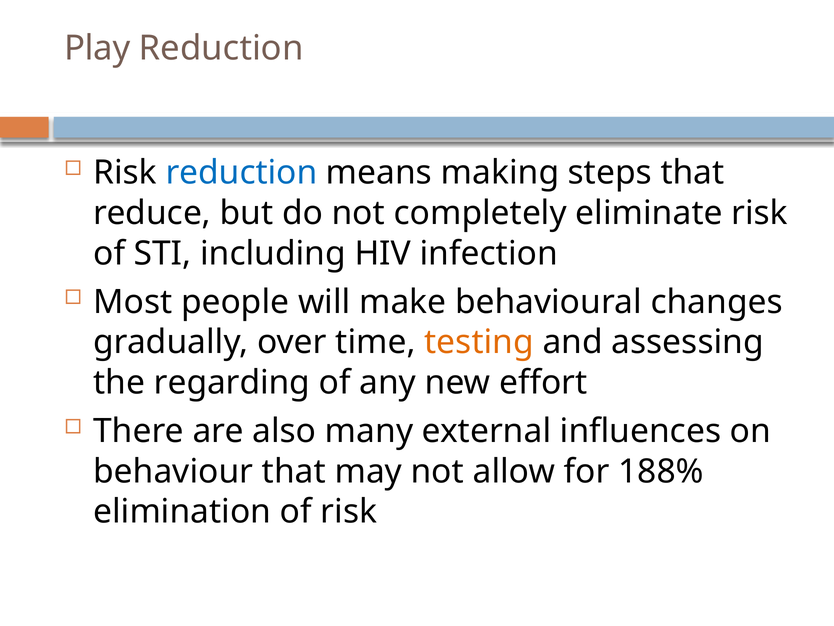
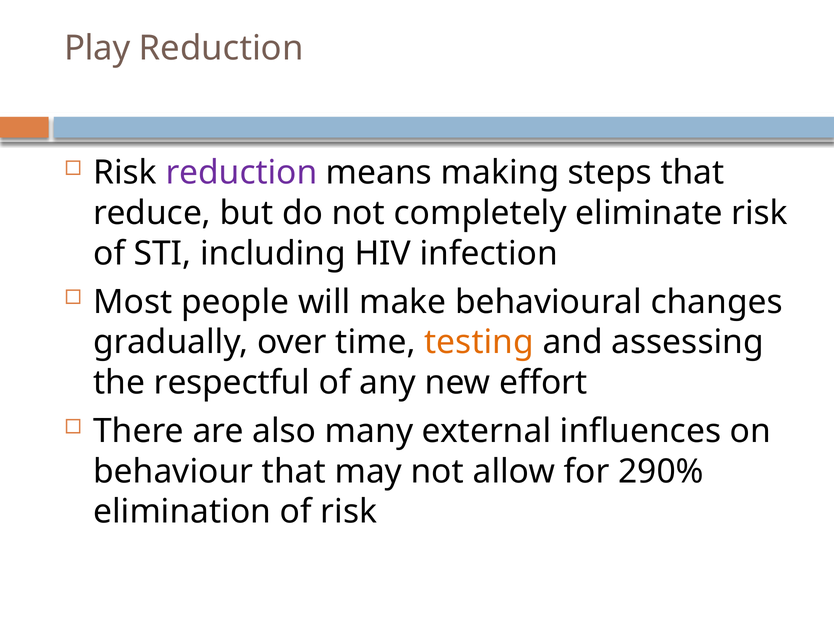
reduction colour: blue -> purple (241, 173)
regarding: regarding -> respectful (232, 382)
188%: 188% -> 290% (661, 471)
